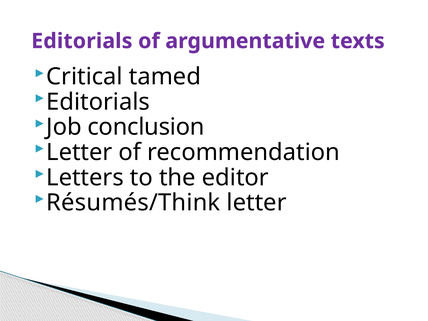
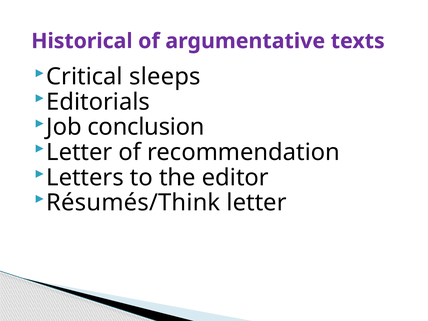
Editorials: Editorials -> Historical (82, 41)
tamed: tamed -> sleeps (165, 77)
